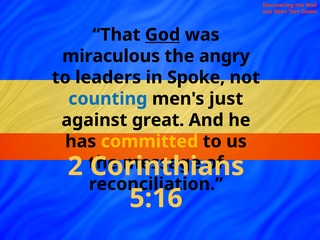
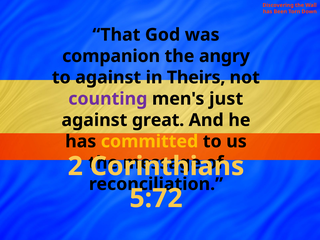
God underline: present -> none (163, 35)
miraculous: miraculous -> companion (111, 56)
to leaders: leaders -> against (108, 77)
Spoke: Spoke -> Theirs (196, 77)
counting colour: blue -> purple (108, 99)
5:16: 5:16 -> 5:72 (156, 198)
